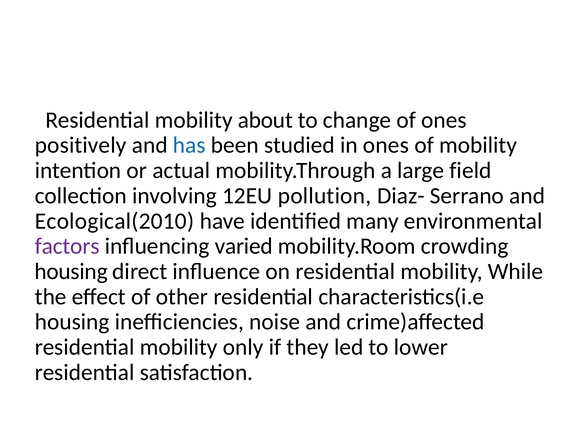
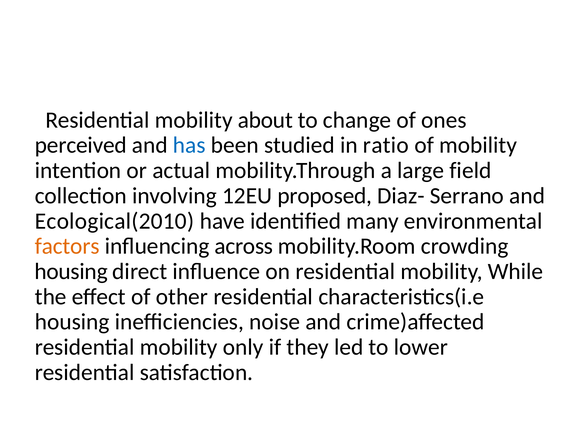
positively: positively -> perceived (81, 146)
in ones: ones -> ratio (386, 146)
pollution: pollution -> proposed (325, 196)
factors colour: purple -> orange (67, 247)
varied: varied -> across (244, 247)
